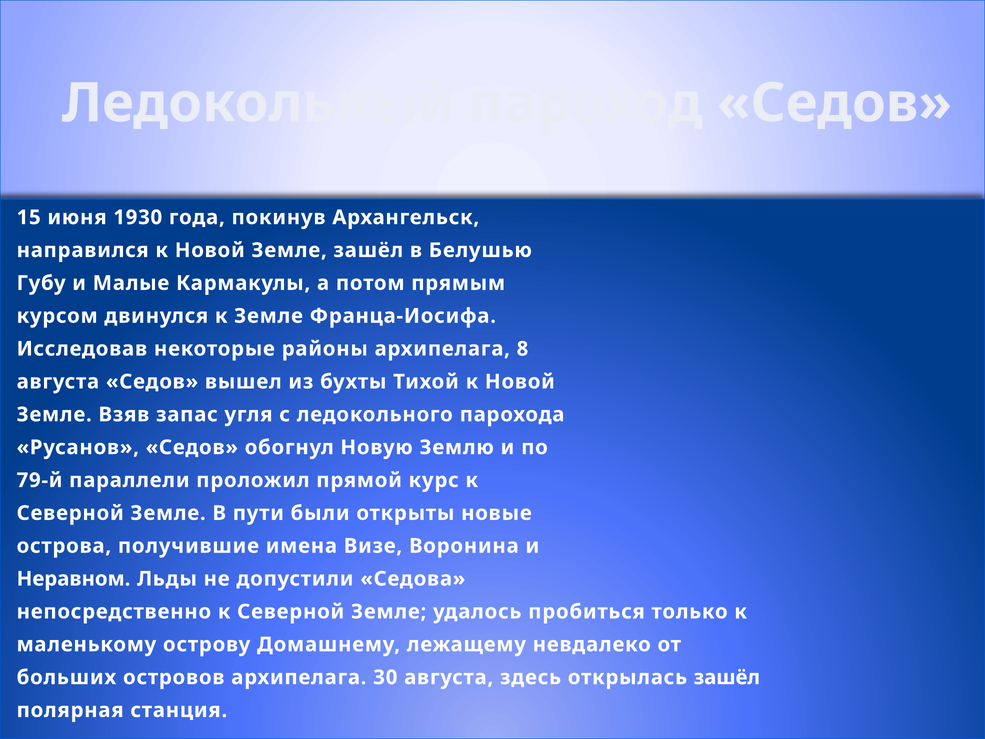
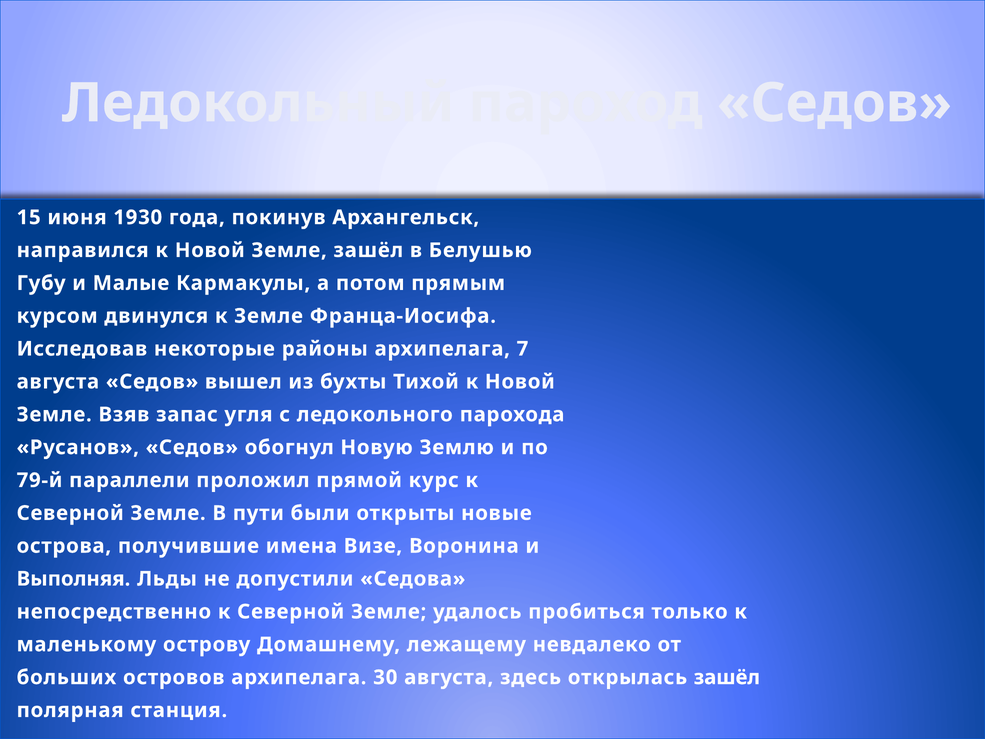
8: 8 -> 7 (522, 349)
Неравном: Неравном -> Выполняя (73, 579)
